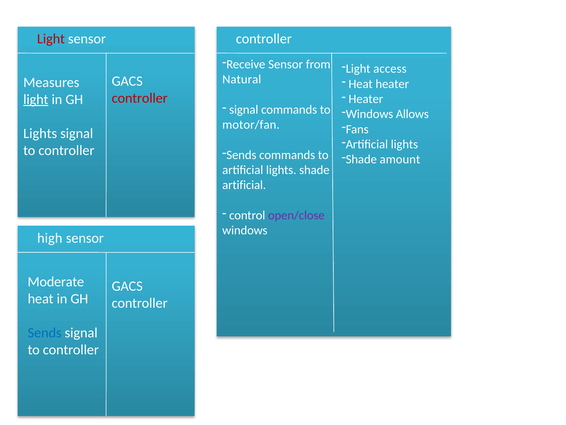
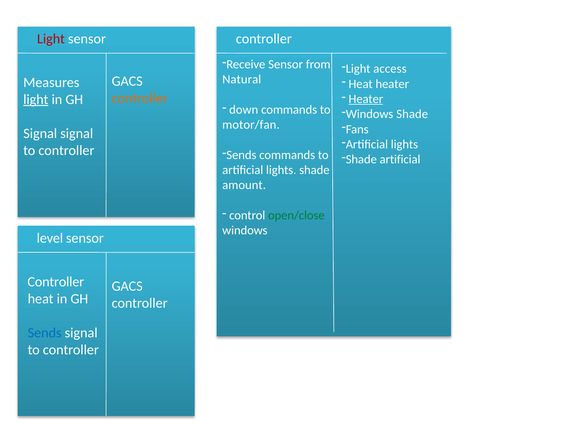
controller colour: red -> orange (140, 98)
Heater underline: none -> present (366, 99)
signal: signal -> down (244, 109)
Windows Allows: Allows -> Shade (412, 114)
Lights: Lights -> Signal (40, 133)
Shade amount: amount -> artificial (400, 159)
artificial: artificial -> amount (244, 185)
open/close colour: purple -> green (296, 215)
high: high -> level (50, 238)
Moderate: Moderate -> Controller (56, 282)
